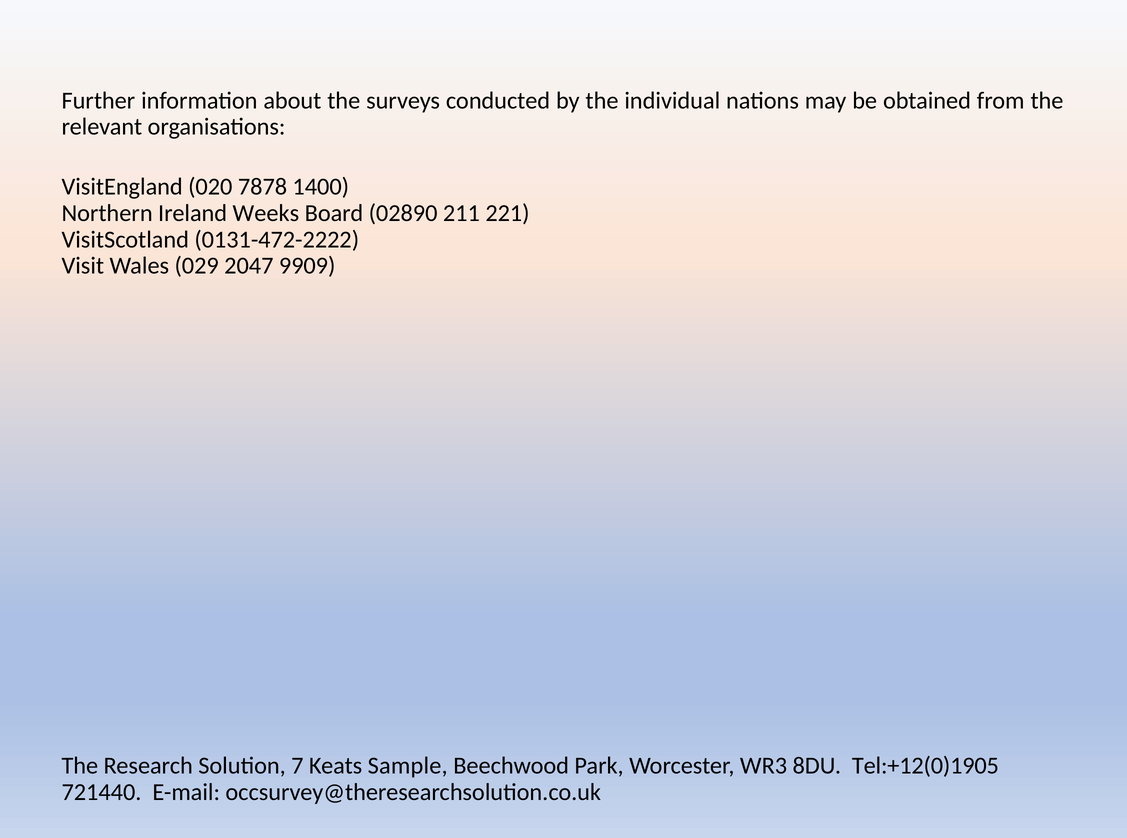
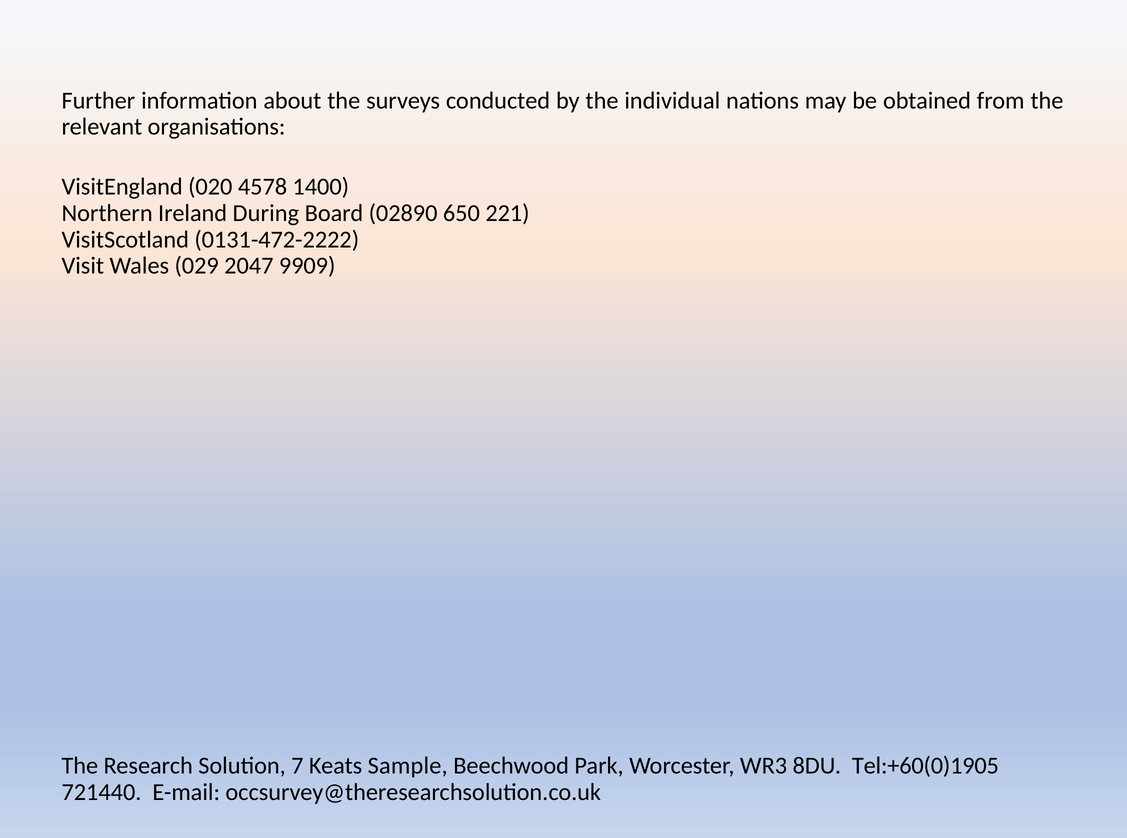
7878: 7878 -> 4578 (263, 187)
Weeks: Weeks -> During (266, 213)
211: 211 -> 650 (461, 213)
Tel:+12(0)1905: Tel:+12(0)1905 -> Tel:+60(0)1905 (925, 765)
